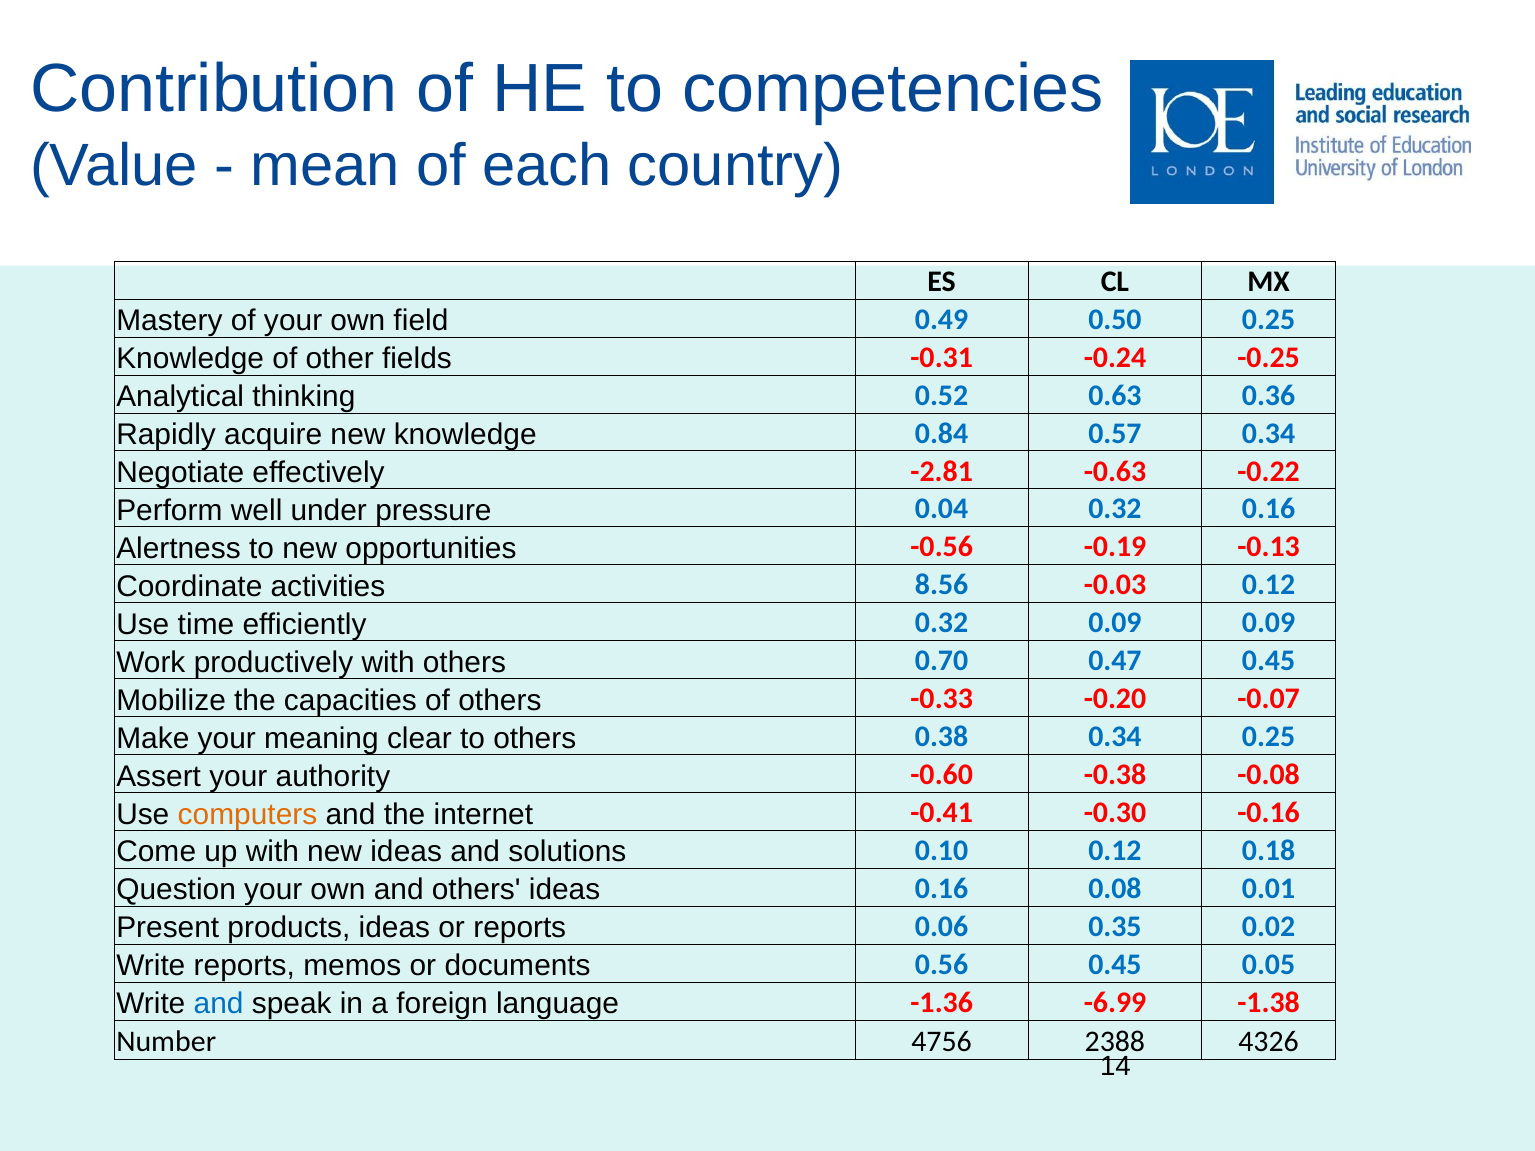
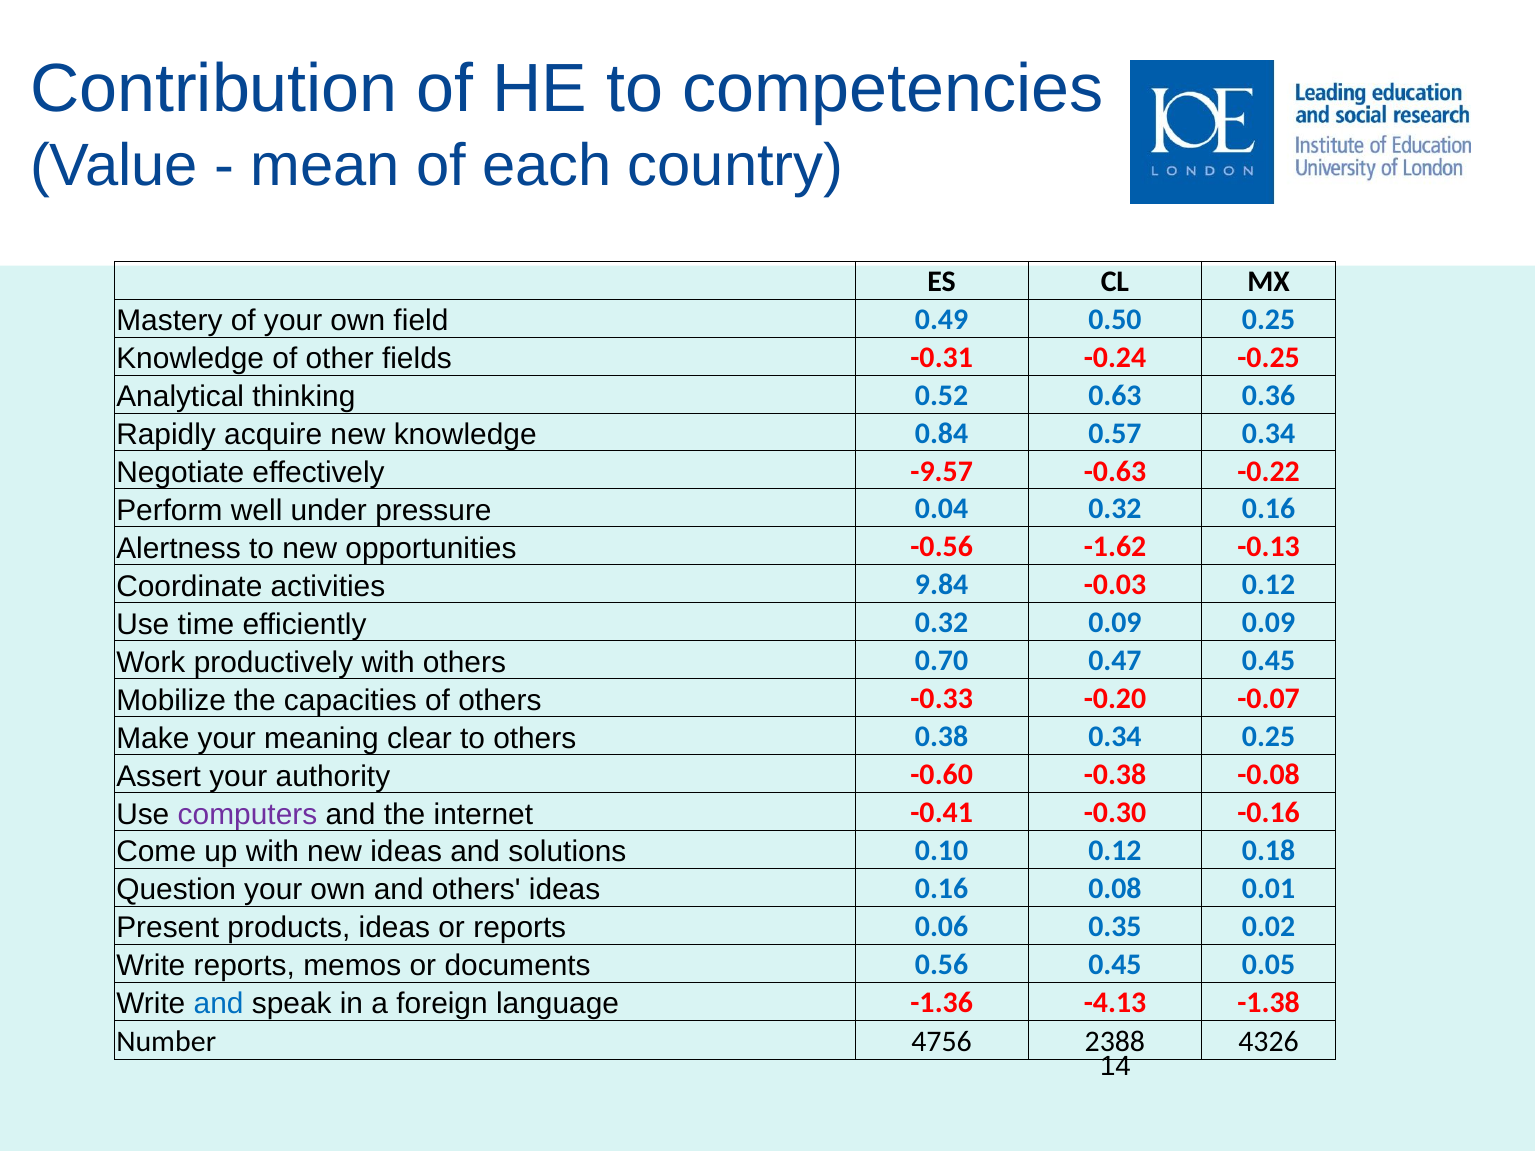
-2.81: -2.81 -> -9.57 (942, 471)
-0.19: -0.19 -> -1.62 (1115, 547)
8.56: 8.56 -> 9.84 (942, 585)
computers colour: orange -> purple (247, 814)
-6.99: -6.99 -> -4.13 (1115, 1003)
